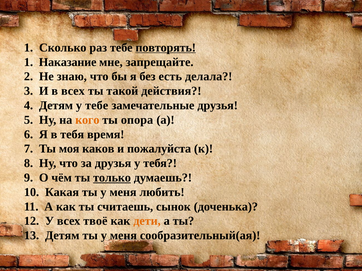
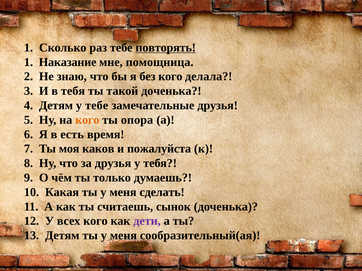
запрещайте: запрещайте -> помощница (160, 62)
без есть: есть -> кого (170, 77)
в всех: всех -> тебя (73, 91)
такой действия: действия -> доченька (171, 91)
в тебя: тебя -> есть (72, 135)
только underline: present -> none (112, 178)
любить: любить -> сделать (162, 192)
всех твоё: твоё -> кого (95, 221)
дети colour: orange -> purple (147, 221)
